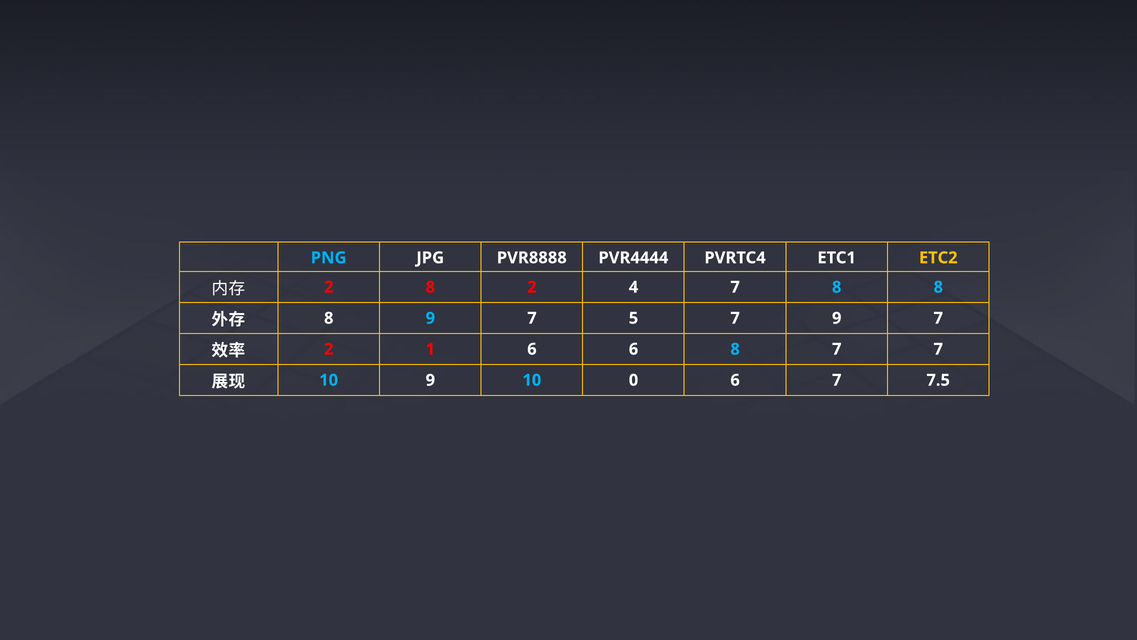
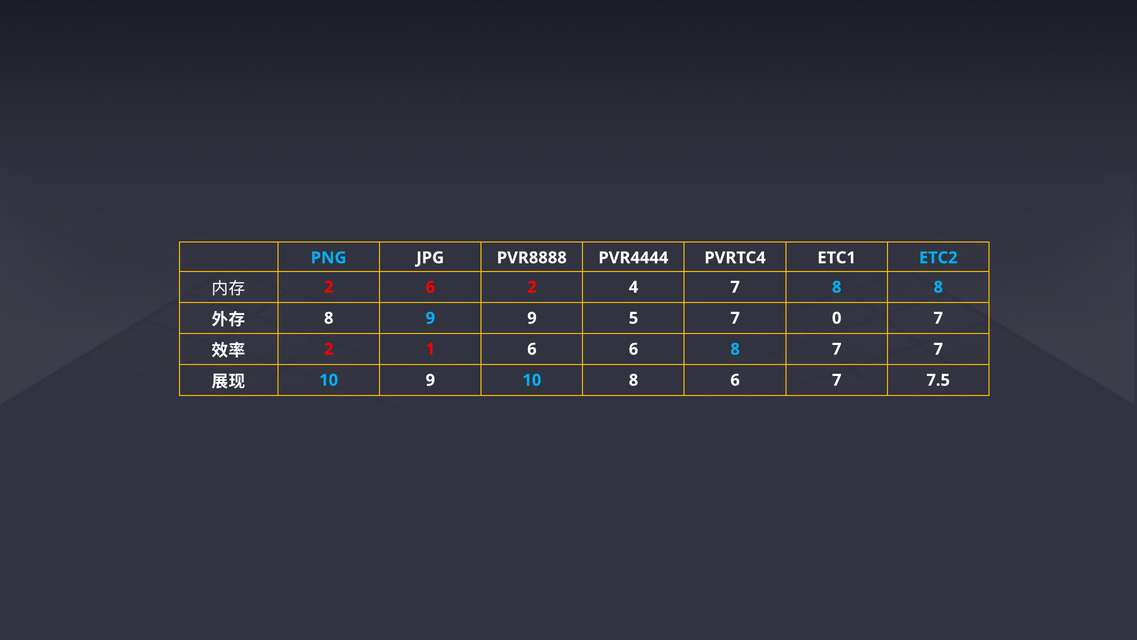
ETC2 colour: yellow -> light blue (938, 258)
2 8: 8 -> 6 (430, 287)
8 9 7: 7 -> 9 (532, 318)
7 9: 9 -> 0 (837, 318)
10 0: 0 -> 8 (634, 380)
